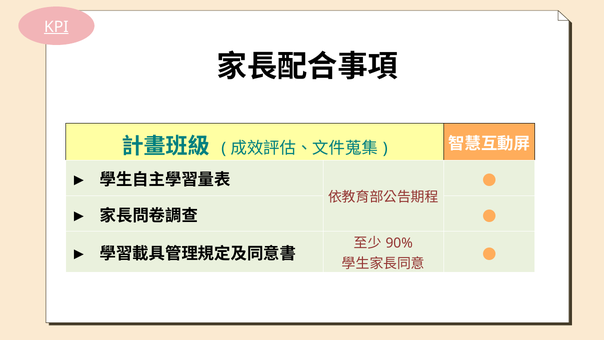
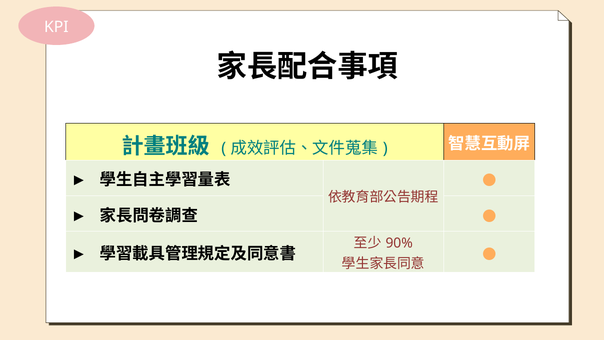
KPI underline: present -> none (56, 27)
